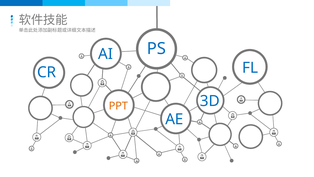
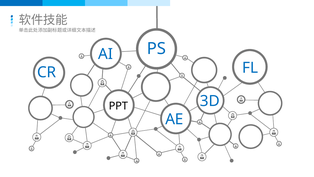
PPT colour: orange -> black (118, 106)
